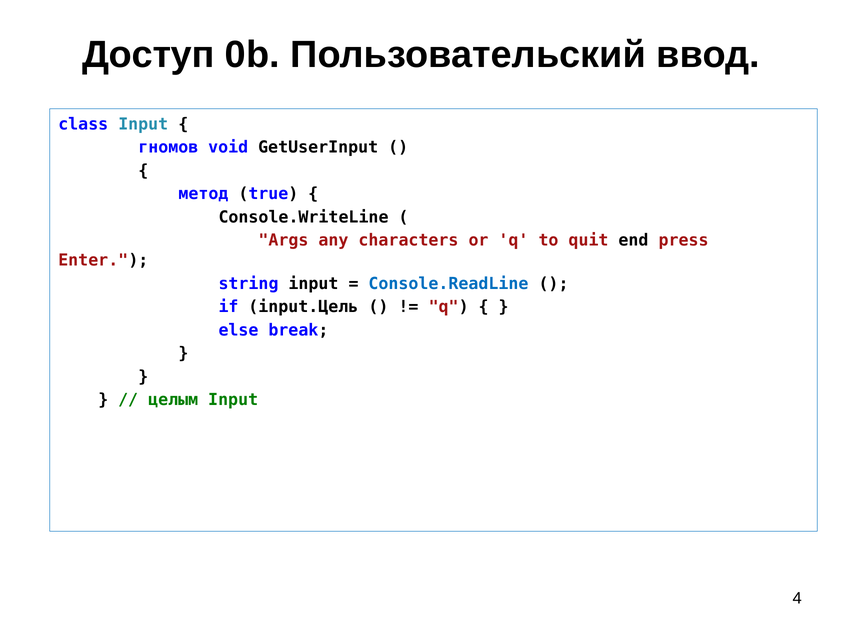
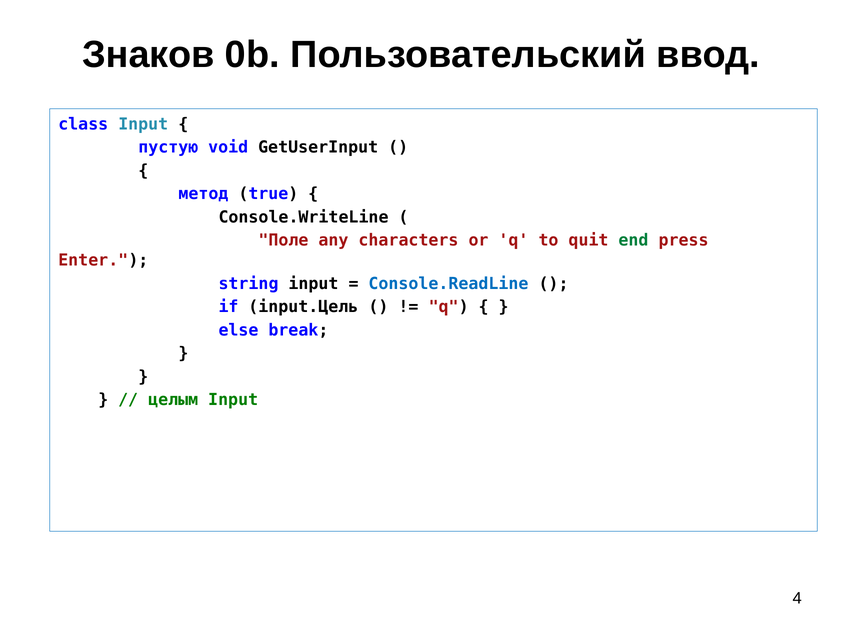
Доступ: Доступ -> Знаков (148, 55)
гномов: гномов -> пустую (168, 147)
Args: Args -> Поле (283, 240)
end colour: black -> green (633, 240)
